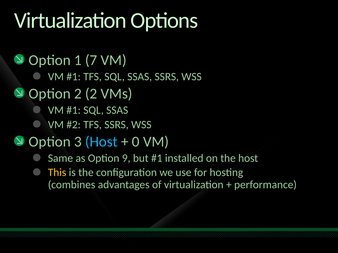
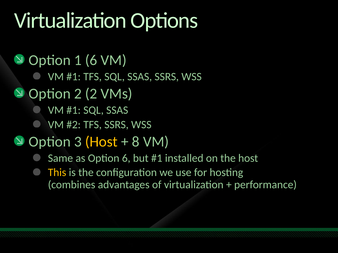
1 7: 7 -> 6 (91, 60)
Host colour: light blue -> yellow (101, 142)
0: 0 -> 8 (136, 142)
Option 9: 9 -> 6 (126, 158)
